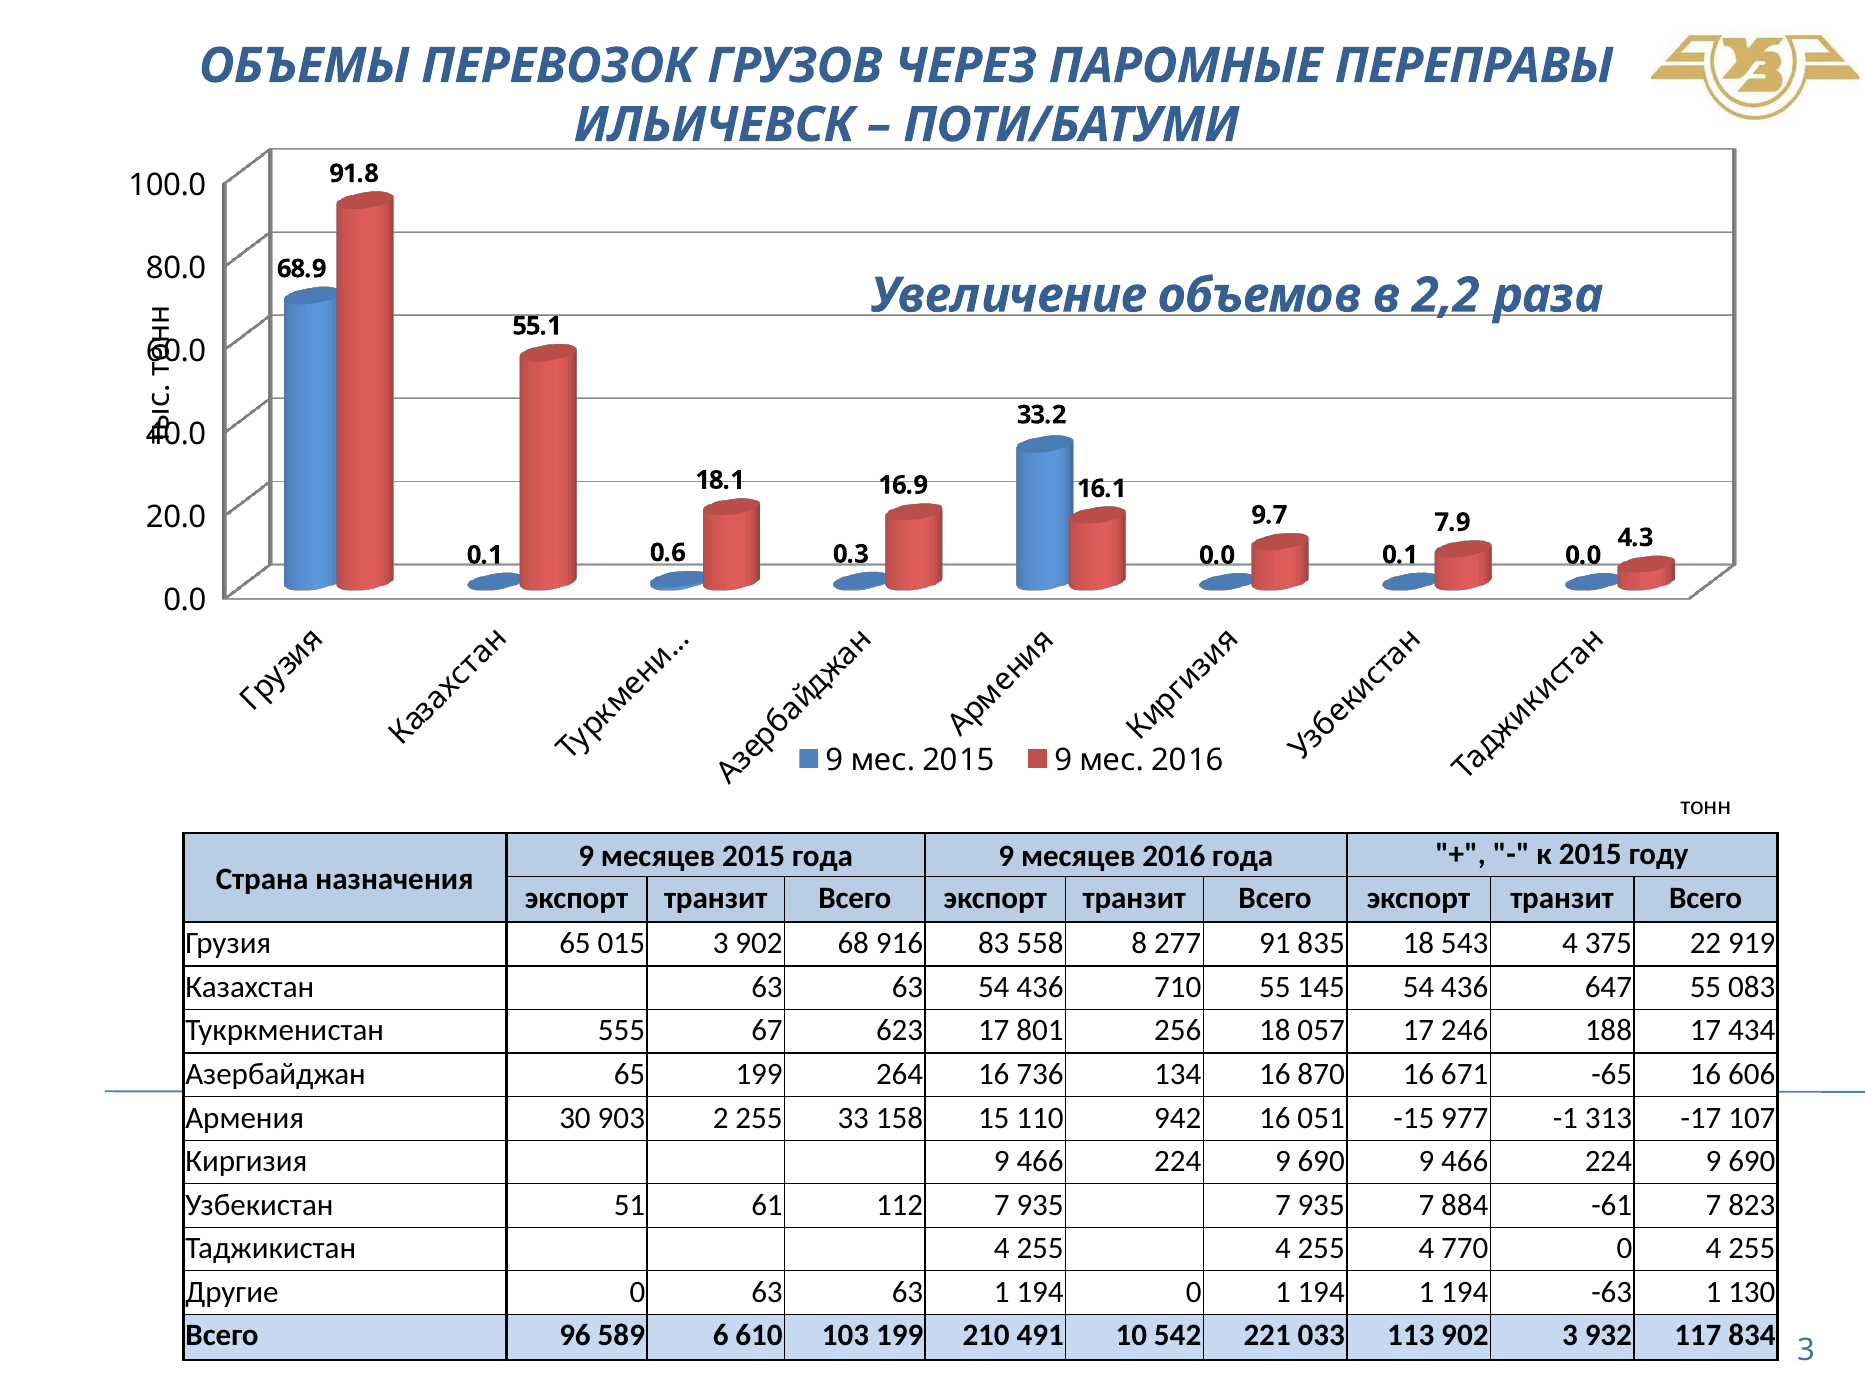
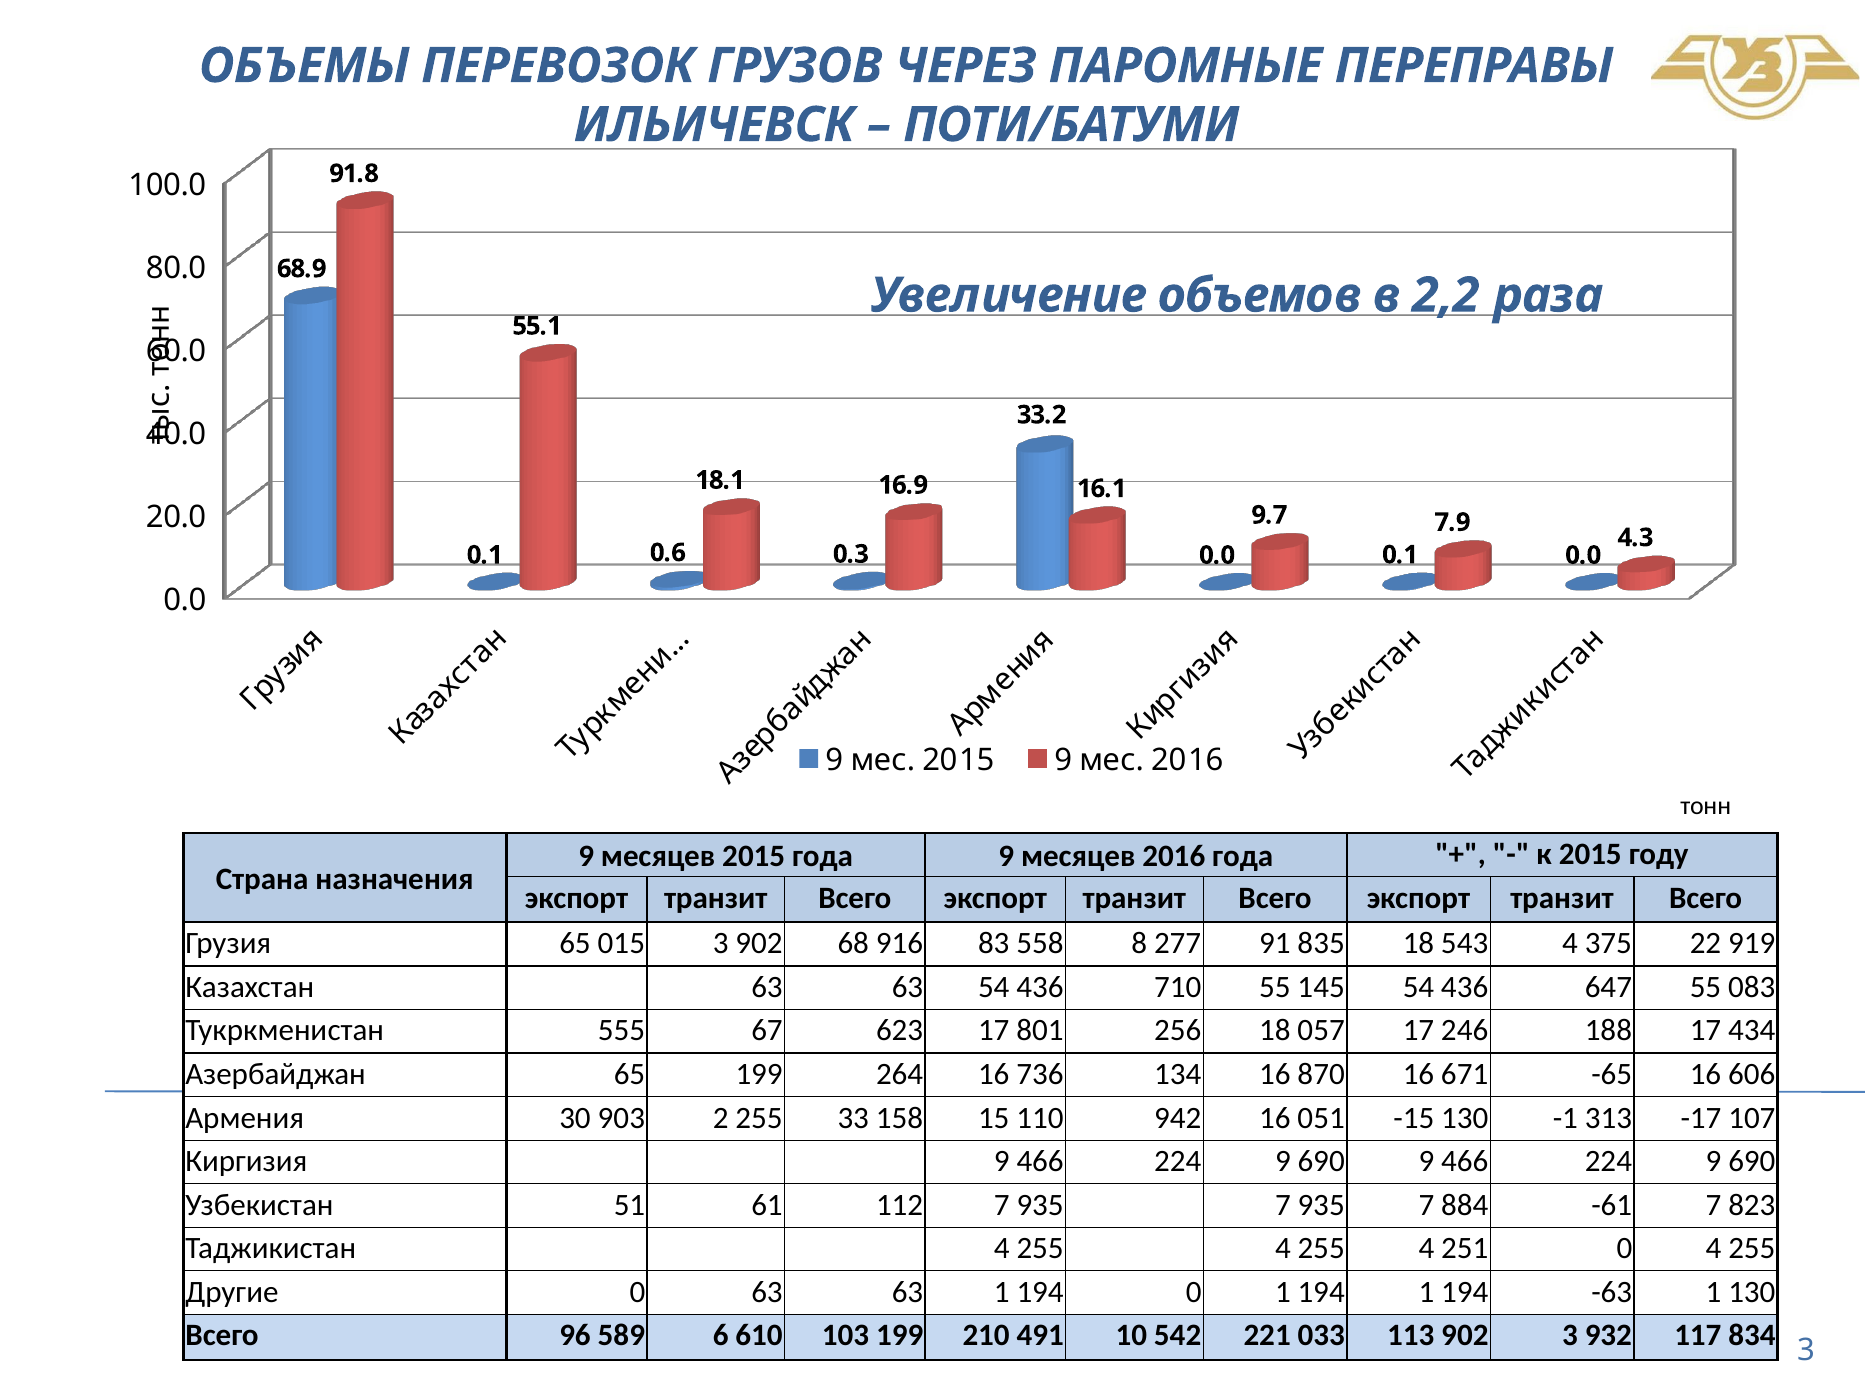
-15 977: 977 -> 130 (1465, 1118)
770: 770 -> 251 (1465, 1248)
